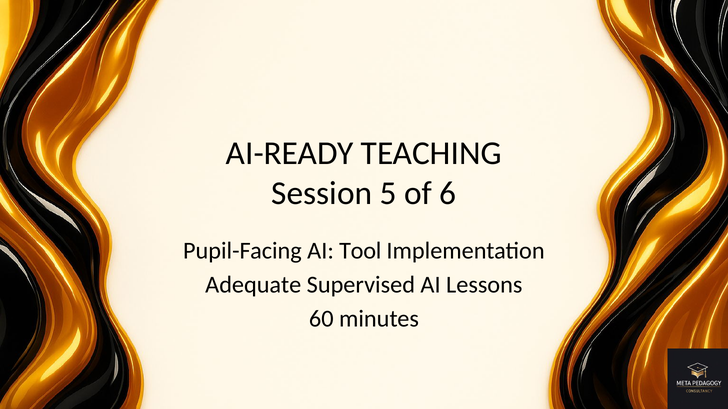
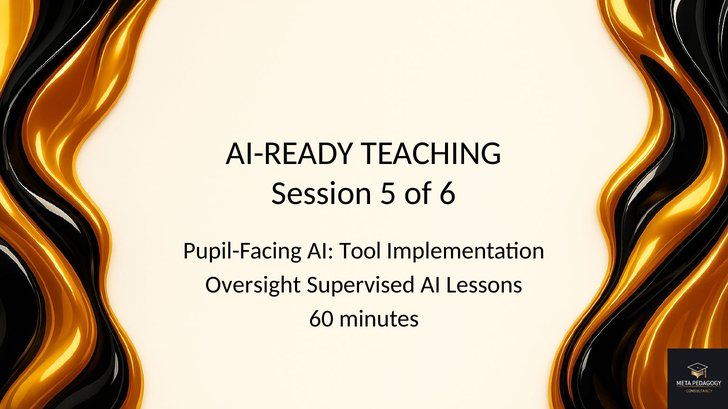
Adequate: Adequate -> Oversight (253, 285)
